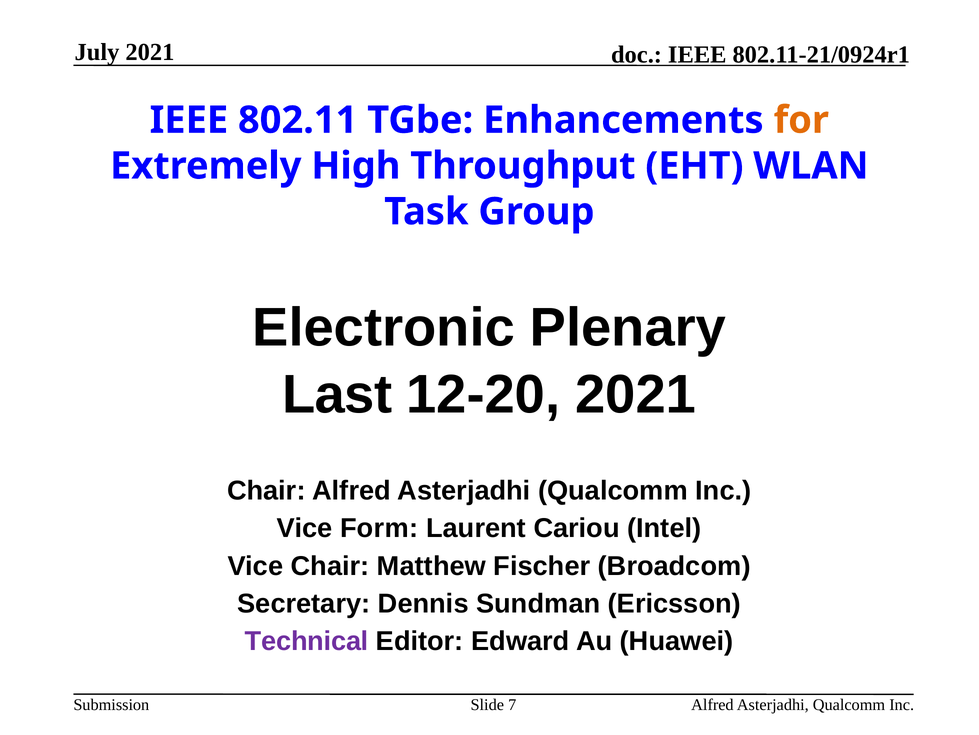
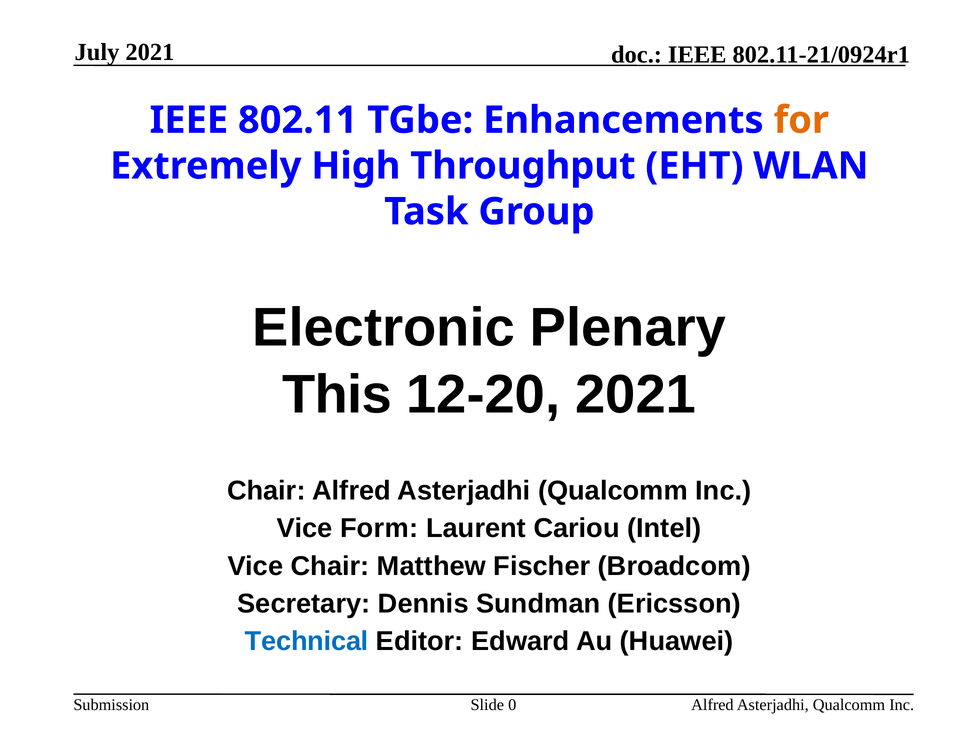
Last: Last -> This (337, 395)
Technical colour: purple -> blue (307, 641)
7: 7 -> 0 (512, 704)
